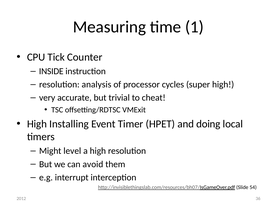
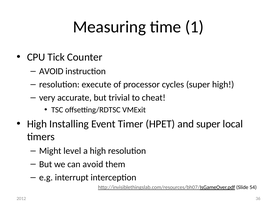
INSIDE: INSIDE -> AVOID (51, 71)
analysis: analysis -> execute (96, 84)
and doing: doing -> super (208, 124)
